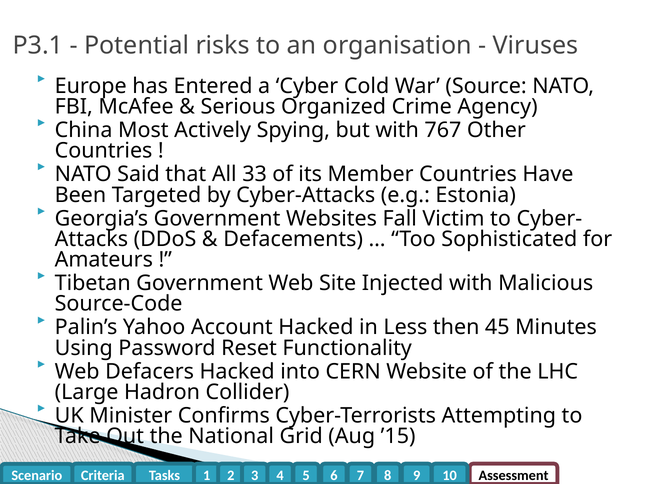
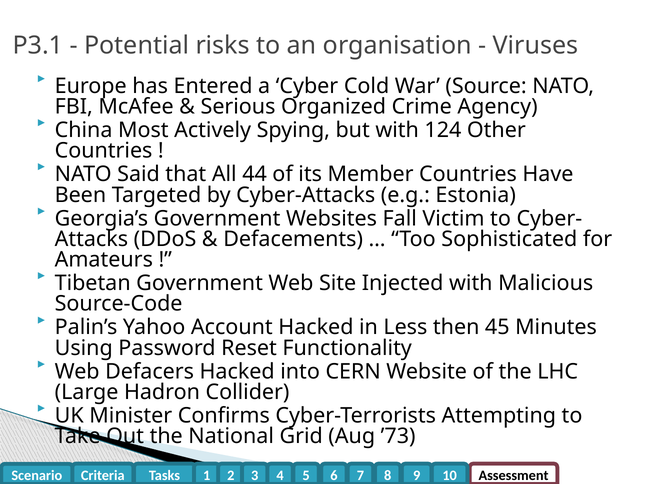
767: 767 -> 124 (443, 130)
33: 33 -> 44 (255, 174)
’15: ’15 -> ’73 (398, 436)
